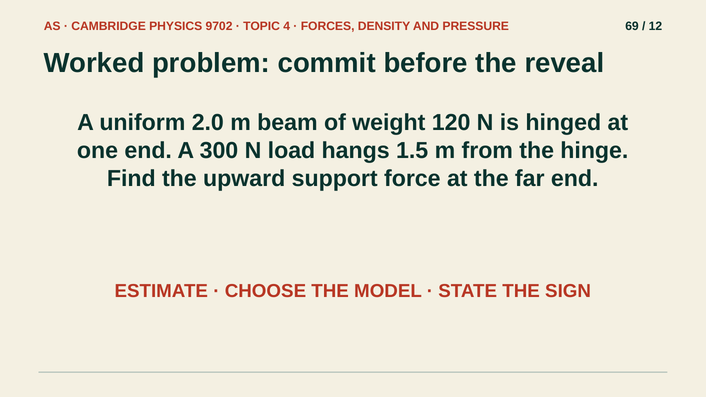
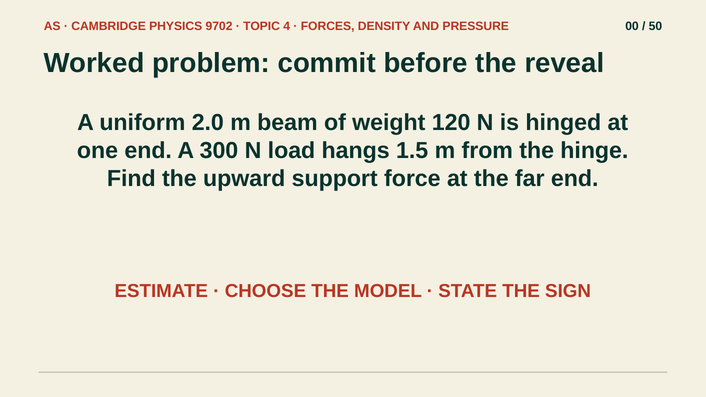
69: 69 -> 00 (632, 26)
12: 12 -> 50 (655, 26)
